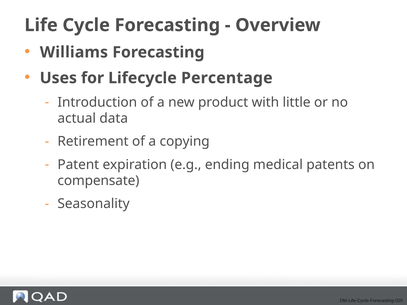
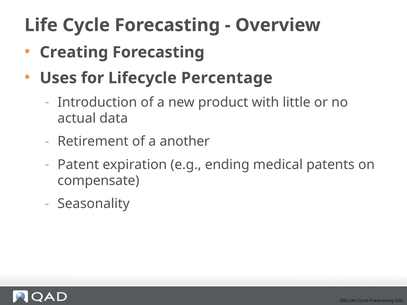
Williams: Williams -> Creating (74, 52)
copying: copying -> another (185, 142)
